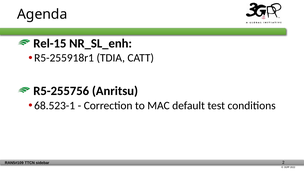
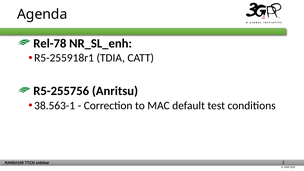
Rel-15: Rel-15 -> Rel-78 (50, 43)
68.523-1: 68.523-1 -> 38.563-1 (55, 106)
